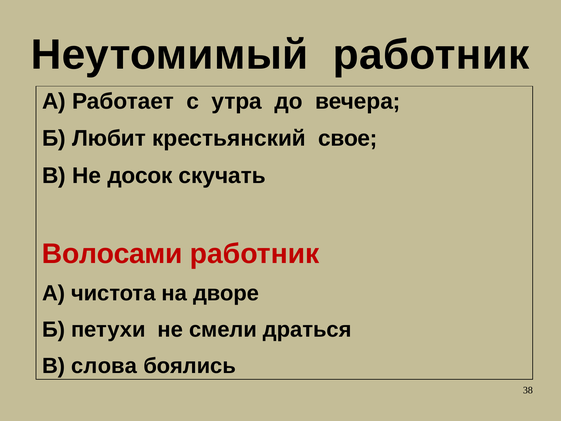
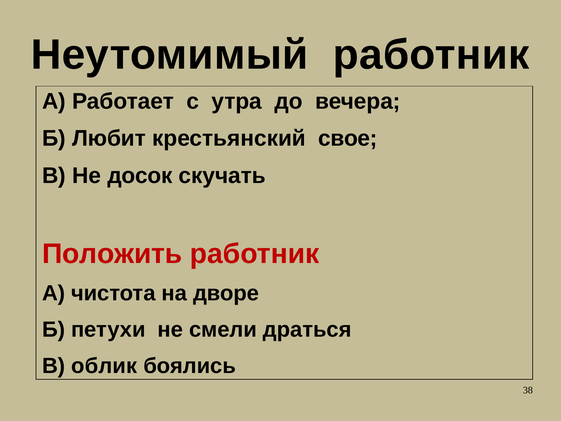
Волосами: Волосами -> Положить (112, 254)
слова: слова -> облик (104, 366)
